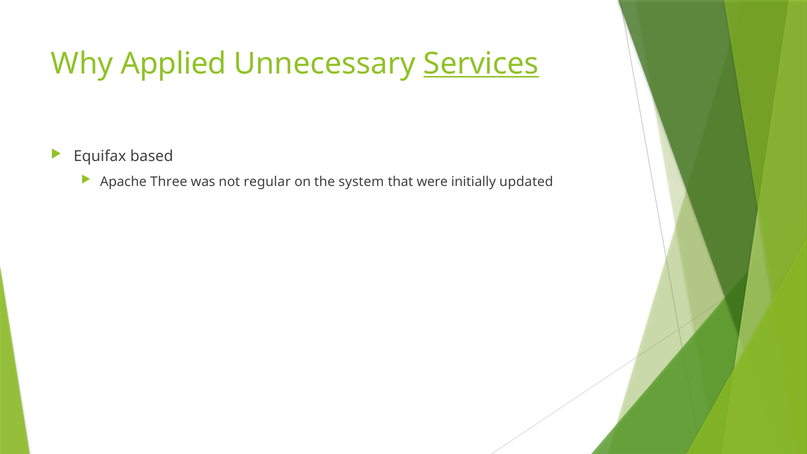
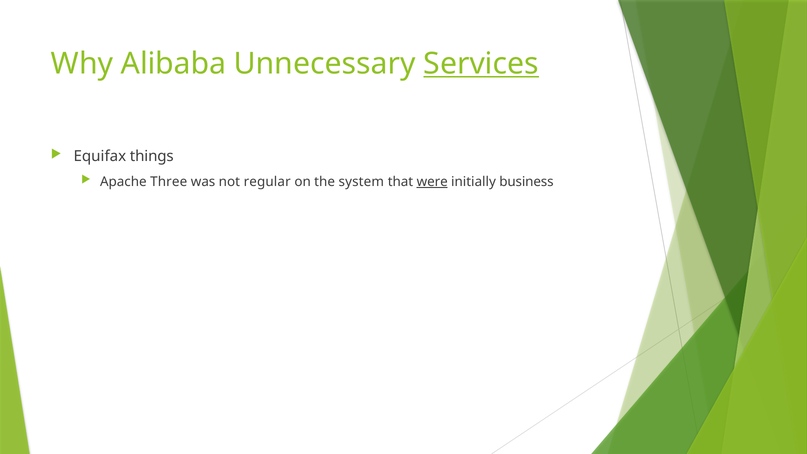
Applied: Applied -> Alibaba (173, 64)
based: based -> things (152, 156)
were underline: none -> present (432, 182)
updated: updated -> business (526, 182)
